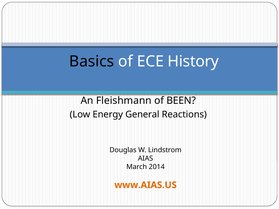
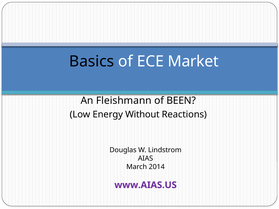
History: History -> Market (193, 62)
General: General -> Without (142, 114)
www.AIAS.US colour: orange -> purple (146, 185)
